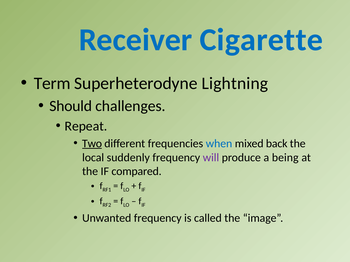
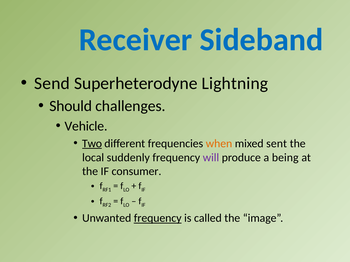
Cigarette: Cigarette -> Sideband (261, 40)
Term: Term -> Send (52, 83)
Repeat: Repeat -> Vehicle (86, 126)
when colour: blue -> orange (219, 144)
back: back -> sent (277, 144)
compared: compared -> consumer (136, 172)
frequency underline: none -> present (158, 218)
